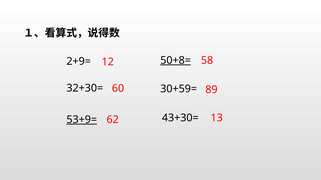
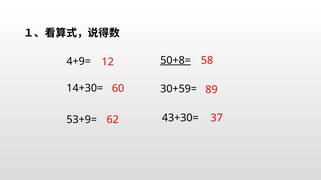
2+9=: 2+9= -> 4+9= (79, 62)
32+30=: 32+30= -> 14+30= (85, 88)
53+9= underline: present -> none (82, 120)
13: 13 -> 37 (217, 118)
